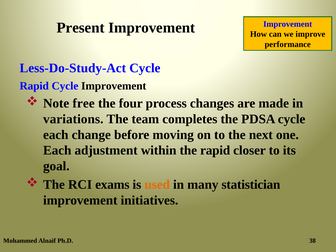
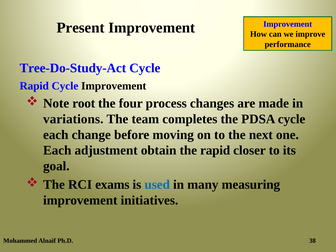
Less-Do-Study-Act: Less-Do-Study-Act -> Tree-Do-Study-Act (73, 68)
free: free -> root (84, 103)
within: within -> obtain (159, 150)
used colour: orange -> blue (157, 185)
statistician: statistician -> measuring (251, 185)
